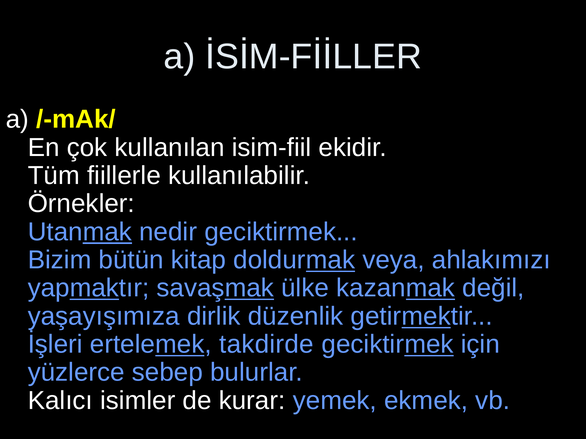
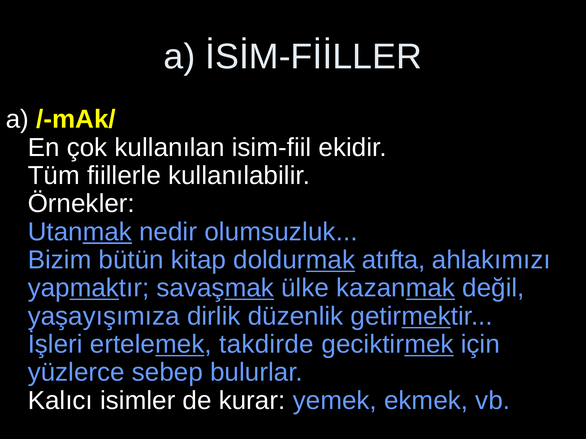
nedir geciktirmek: geciktirmek -> olumsuzluk (281, 232)
veya: veya -> atıfta (394, 260)
